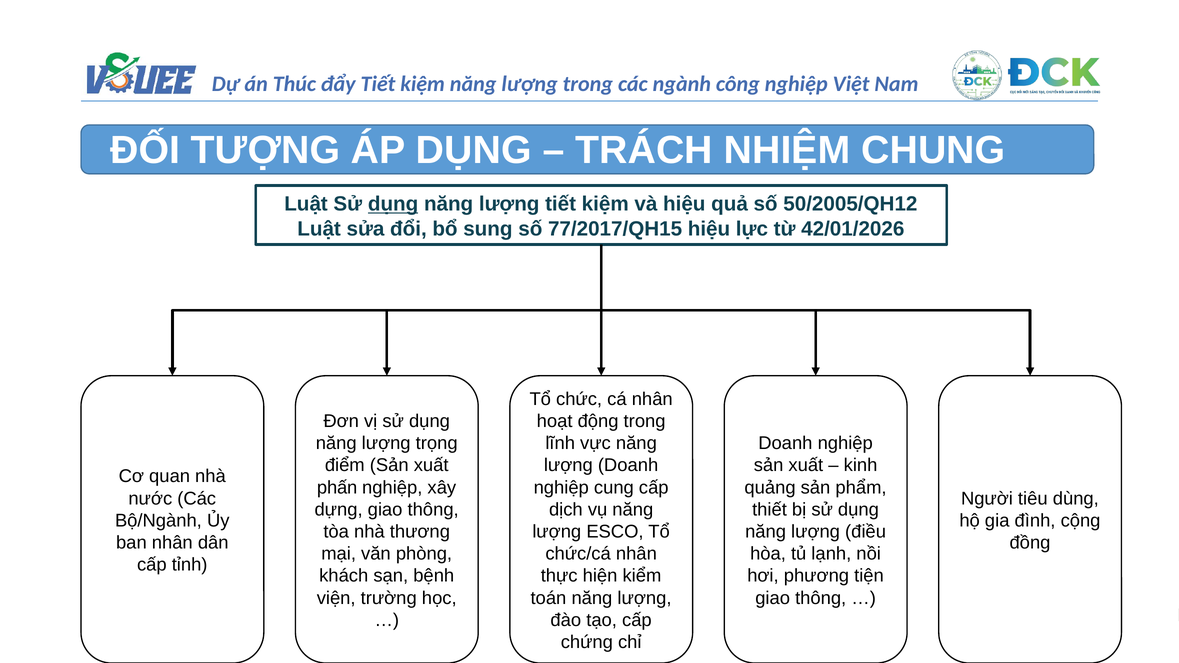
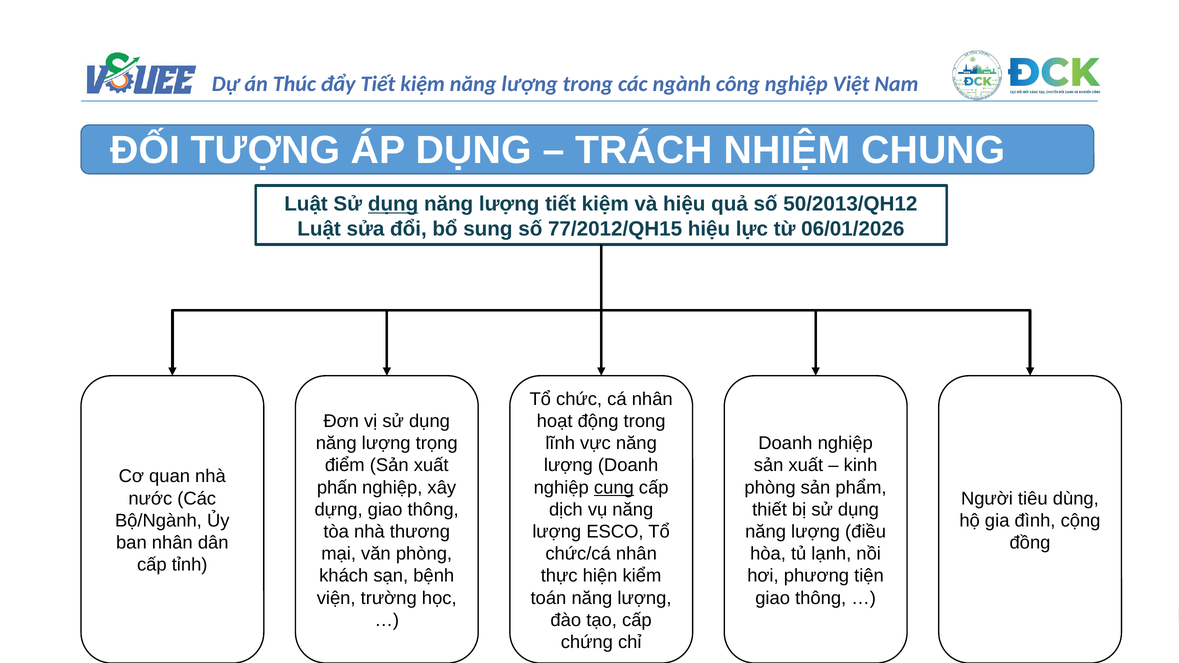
50/2005/QH12: 50/2005/QH12 -> 50/2013/QH12 (850, 204)
77/2017/QH15: 77/2017/QH15 -> 77/2012/QH15 (615, 229)
42/01/2026: 42/01/2026 -> 06/01/2026 (853, 229)
cung underline: none -> present (614, 488)
quảng: quảng -> phòng (770, 488)
